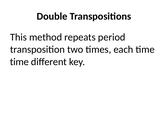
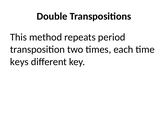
time: time -> keys (19, 62)
